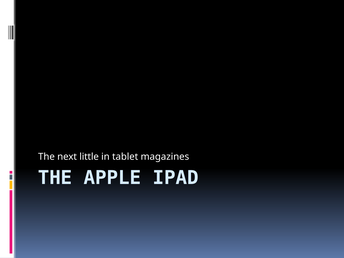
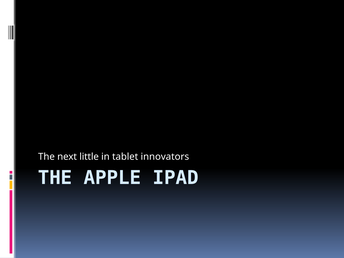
magazines: magazines -> innovators (165, 157)
